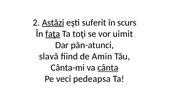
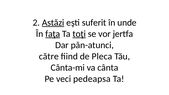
scurs: scurs -> unde (127, 23)
toţi underline: none -> present (79, 34)
uimit: uimit -> jertfa (123, 34)
slavă: slavă -> către (49, 56)
Amin: Amin -> Pleca (102, 56)
cânta underline: present -> none (108, 68)
